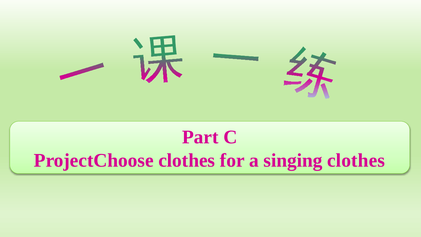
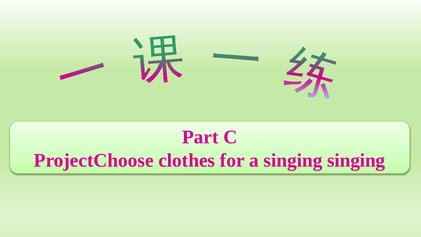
singing clothes: clothes -> singing (356, 160)
